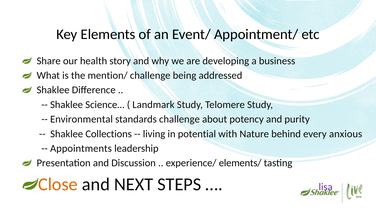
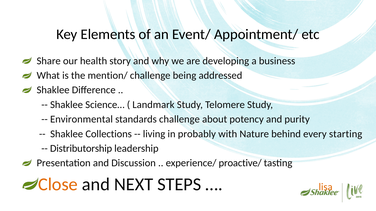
potential: potential -> probably (197, 134)
anxious: anxious -> starting (346, 134)
Appointments: Appointments -> Distributorship (81, 149)
elements/: elements/ -> proactive/ (240, 163)
lisa colour: purple -> orange (326, 187)
